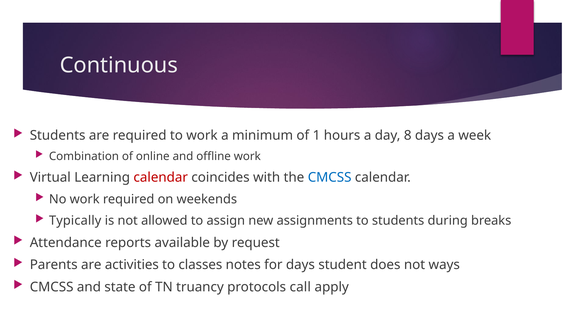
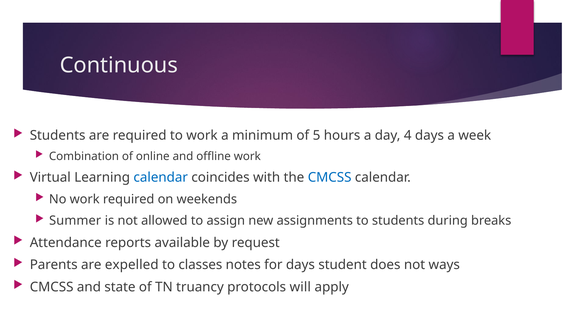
1: 1 -> 5 (317, 135)
8: 8 -> 4 (408, 135)
calendar colour: red -> blue (161, 178)
Typically: Typically -> Summer (75, 221)
activities: activities -> expelled (132, 265)
call: call -> will (300, 287)
